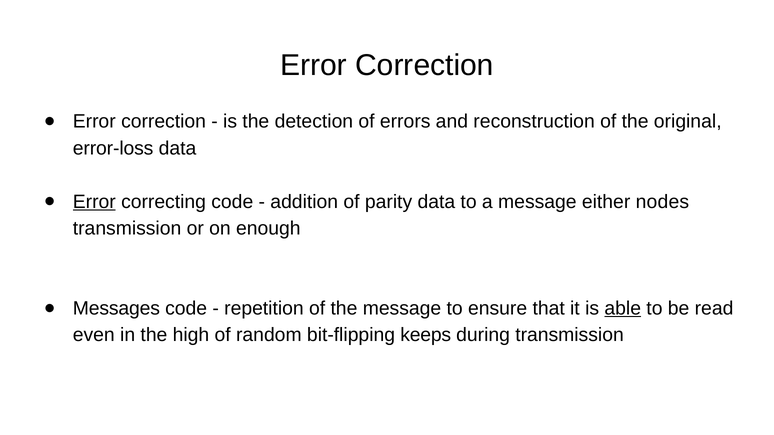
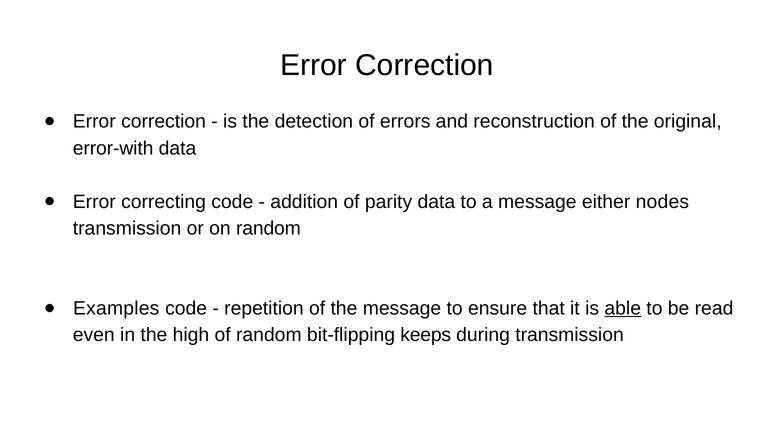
error-loss: error-loss -> error-with (113, 148)
Error underline: present -> none (94, 202)
on enough: enough -> random (268, 228)
Messages: Messages -> Examples (116, 309)
